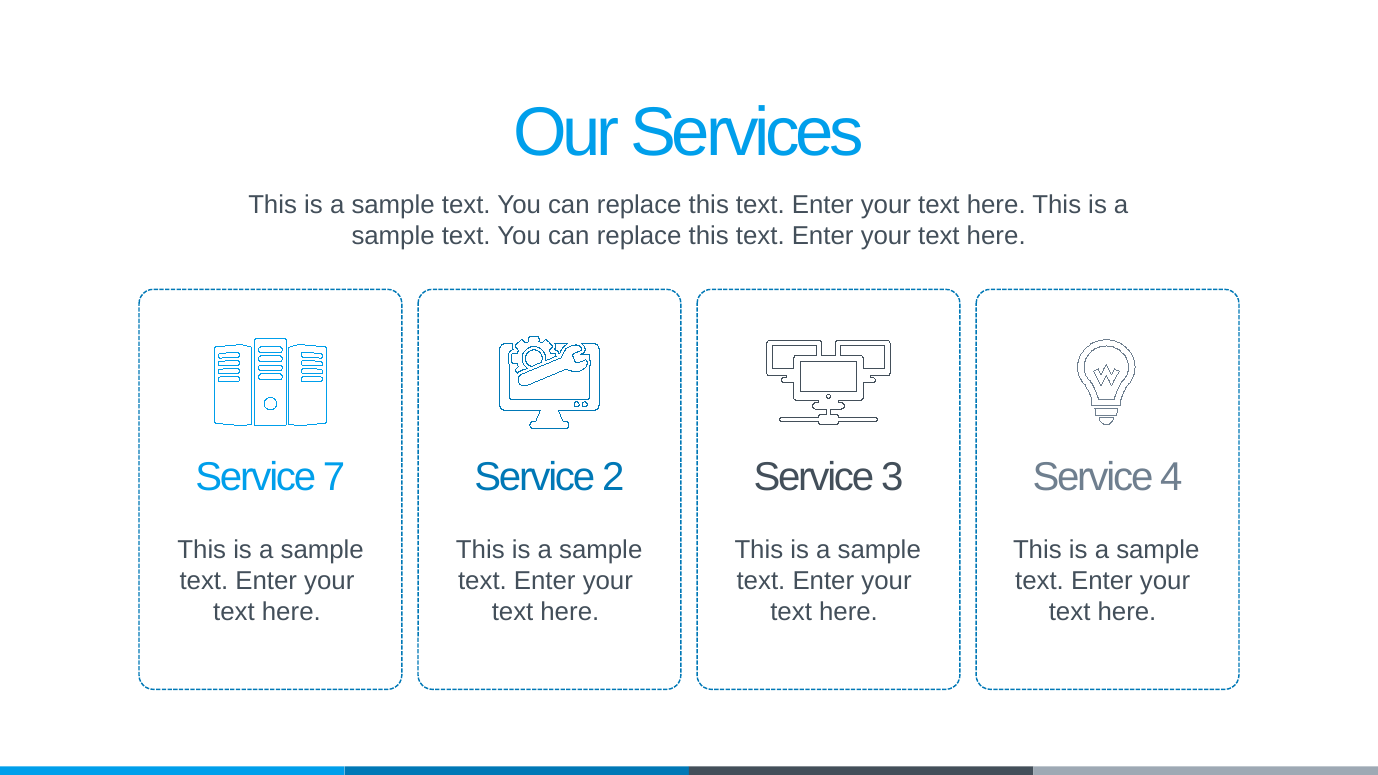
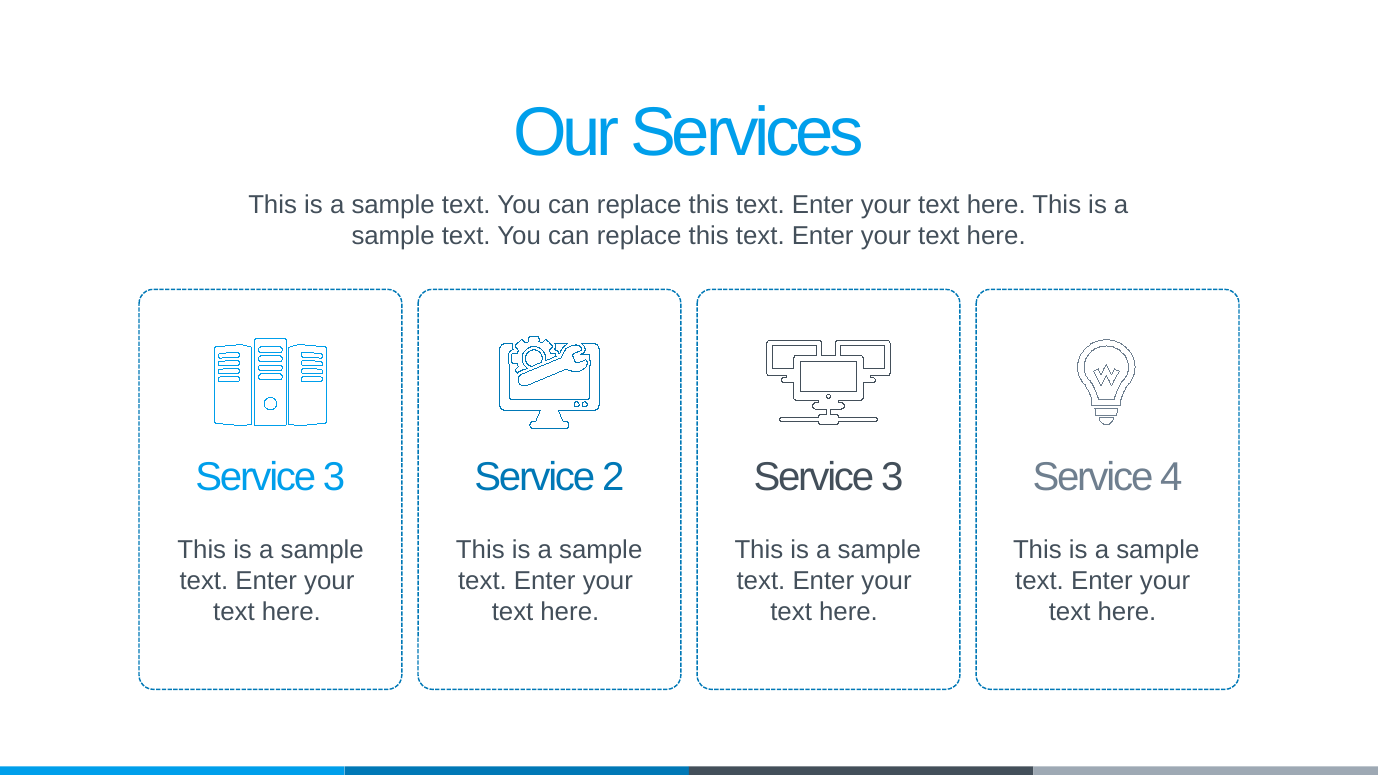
7: 7 -> 3 (334, 478)
